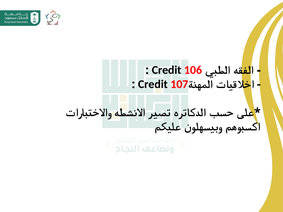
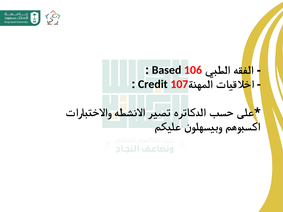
Credit: Credit -> Based (167, 70)
